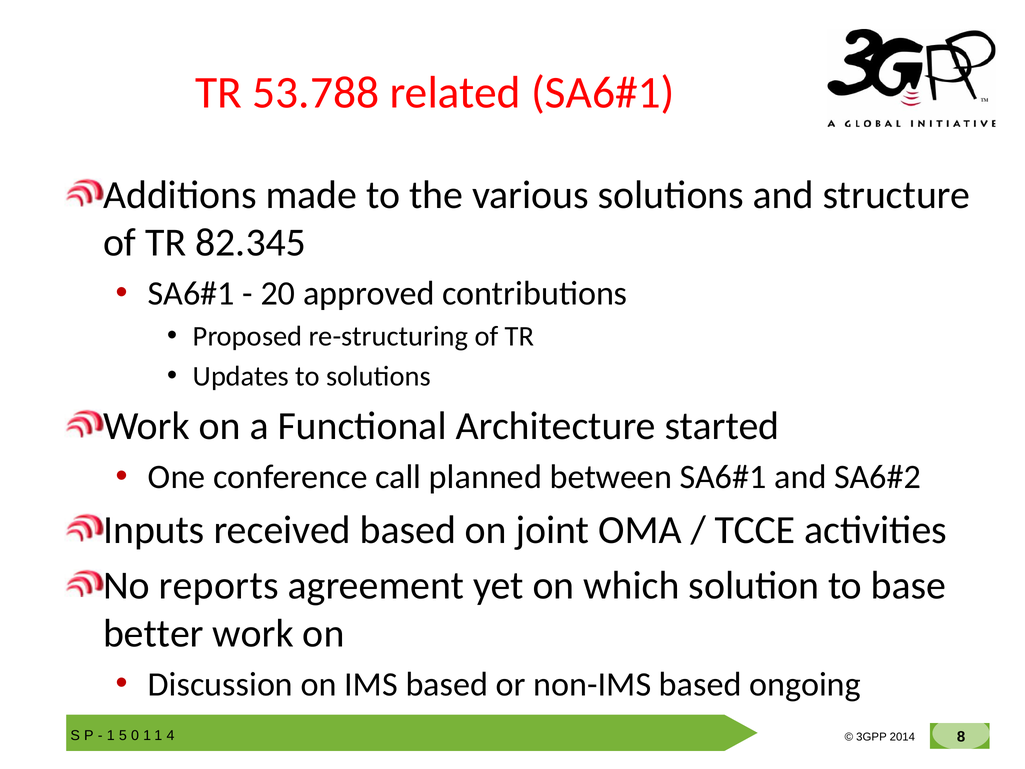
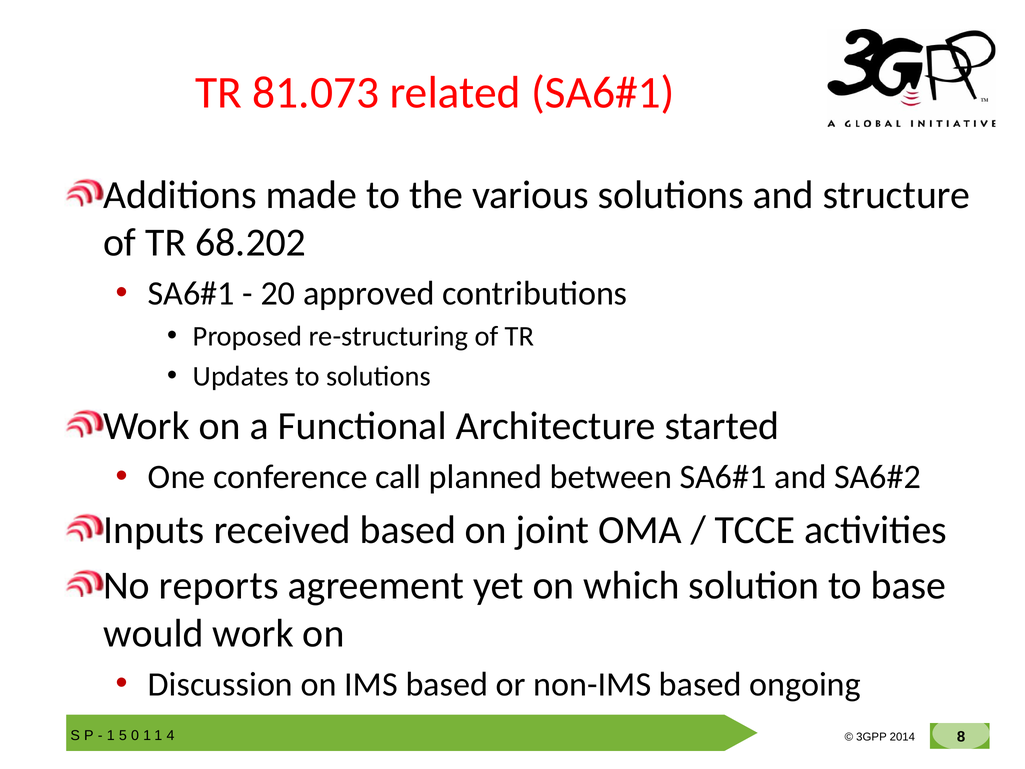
53.788: 53.788 -> 81.073 (316, 93)
82.345: 82.345 -> 68.202 (251, 243)
better: better -> would (153, 633)
